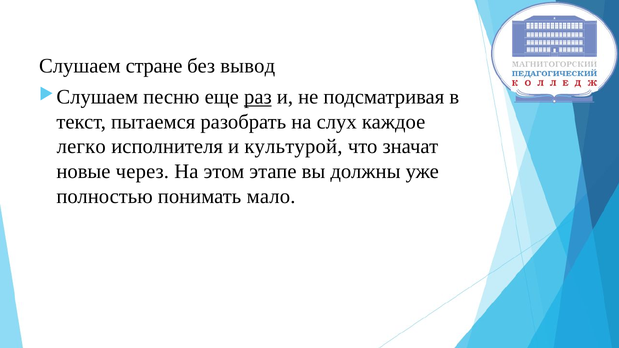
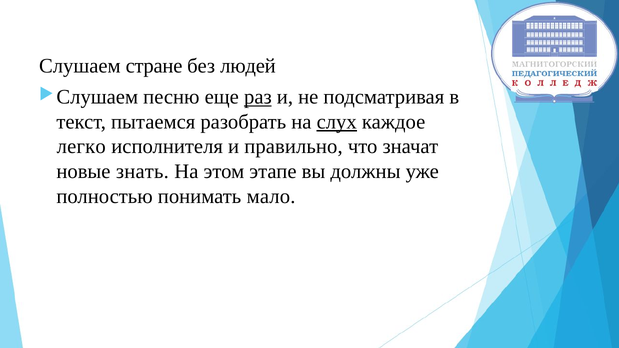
вывод: вывод -> людей (248, 66)
слух underline: none -> present (337, 122)
культурой: культурой -> правильно (293, 147)
через: через -> знать (142, 172)
